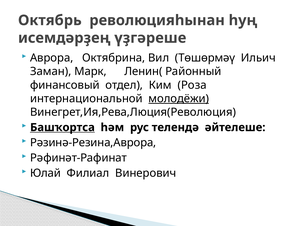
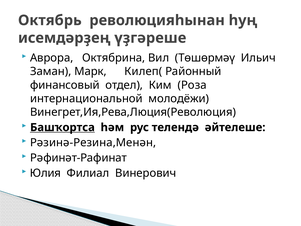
Ленин(: Ленин( -> Килеп( (143, 71)
молодёжи underline: present -> none (179, 98)
Рәзинә-Резина,Аврора: Рәзинә-Резина,Аврора -> Рәзинә-Резина,Менән (93, 142)
Юлай: Юлай -> Юлия (45, 173)
